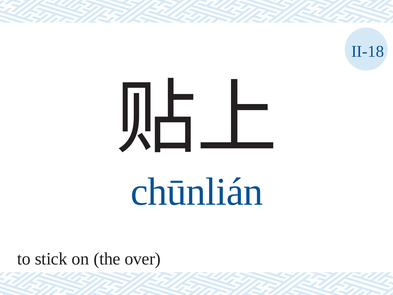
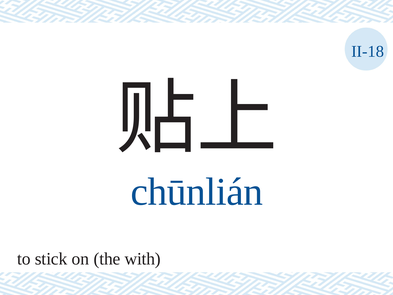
over: over -> with (143, 259)
